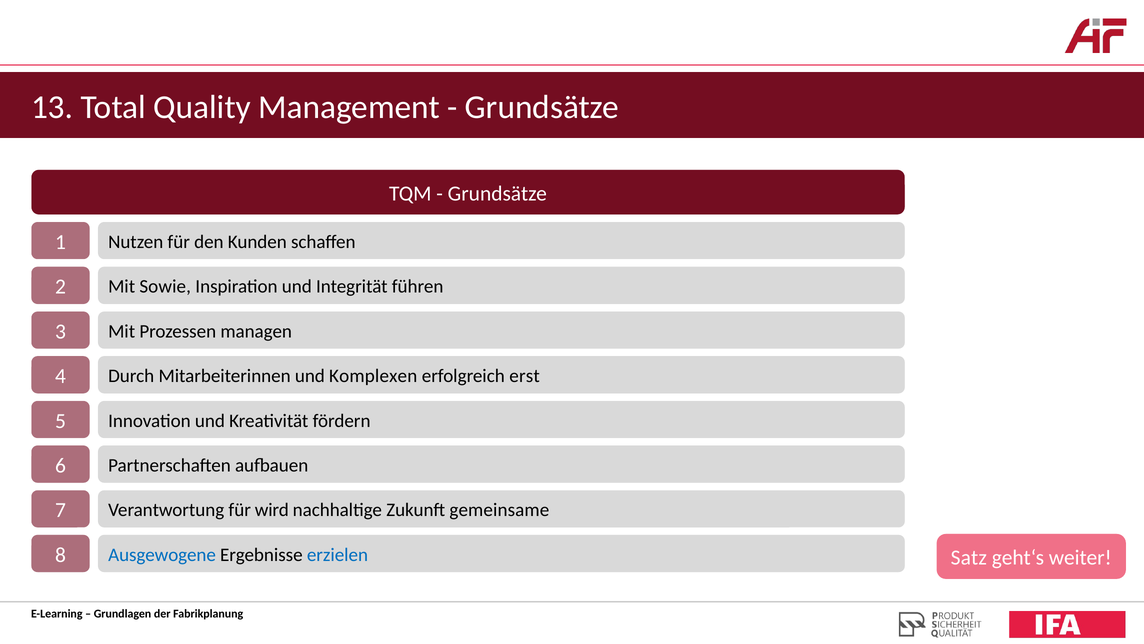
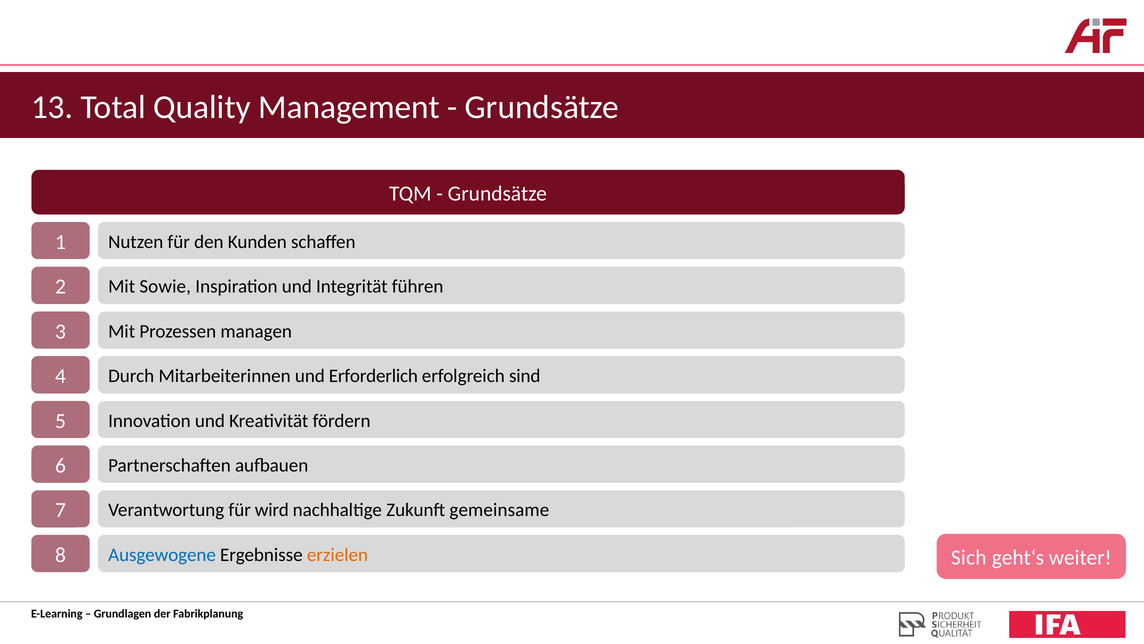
Komplexen: Komplexen -> Erforderlich (373, 376)
erst: erst -> sind (525, 376)
erzielen colour: blue -> orange (337, 554)
Satz: Satz -> Sich (969, 557)
